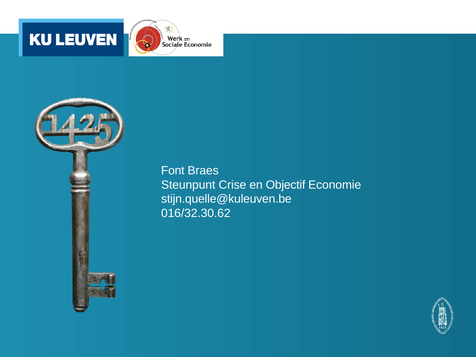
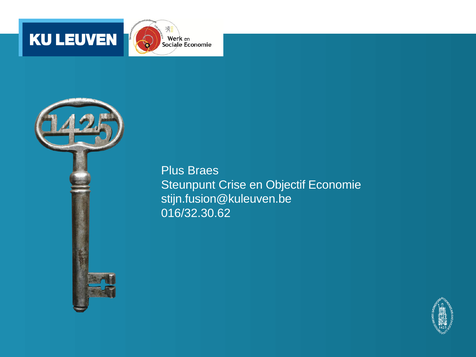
Font: Font -> Plus (173, 170)
stijn.quelle@kuleuven.be: stijn.quelle@kuleuven.be -> stijn.fusion@kuleuven.be (226, 199)
